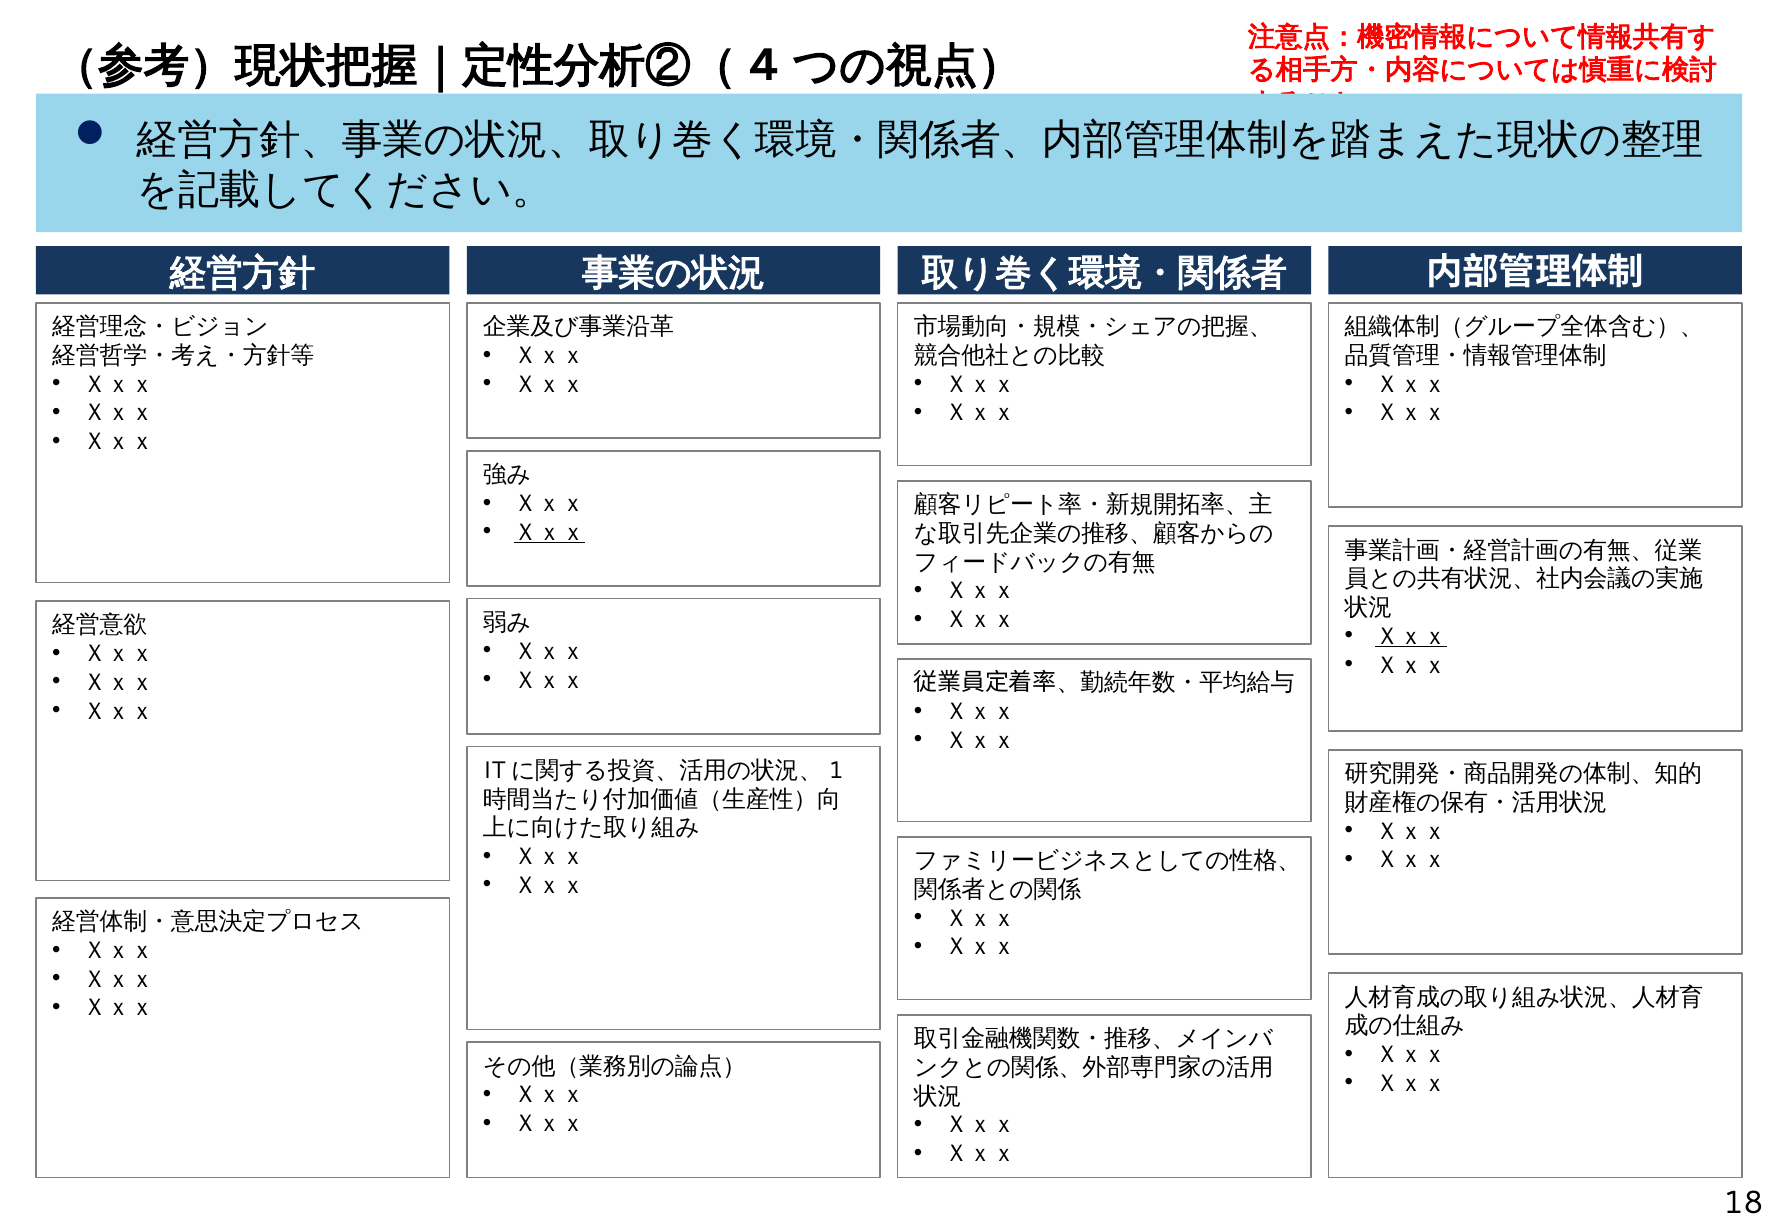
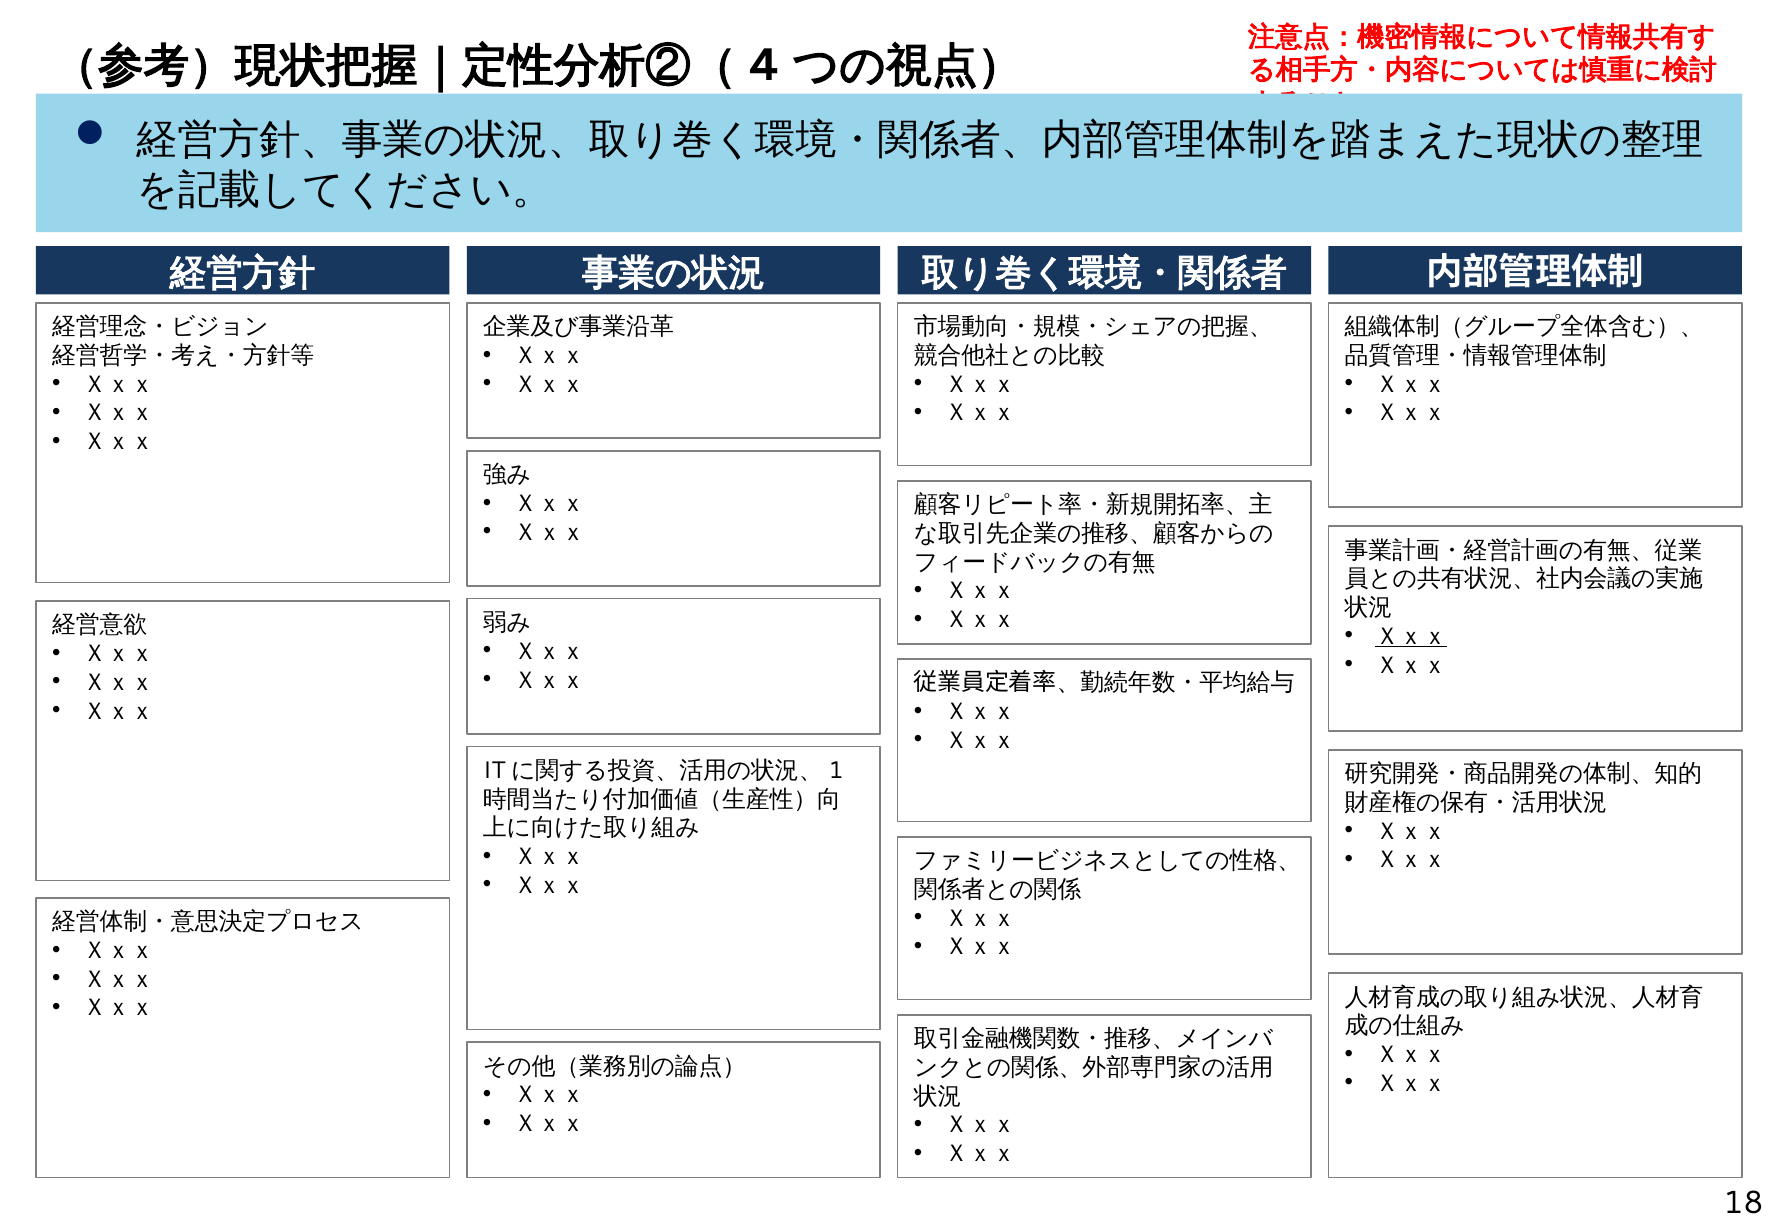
Ｘｘｘ underline: present -> none (549, 532)
